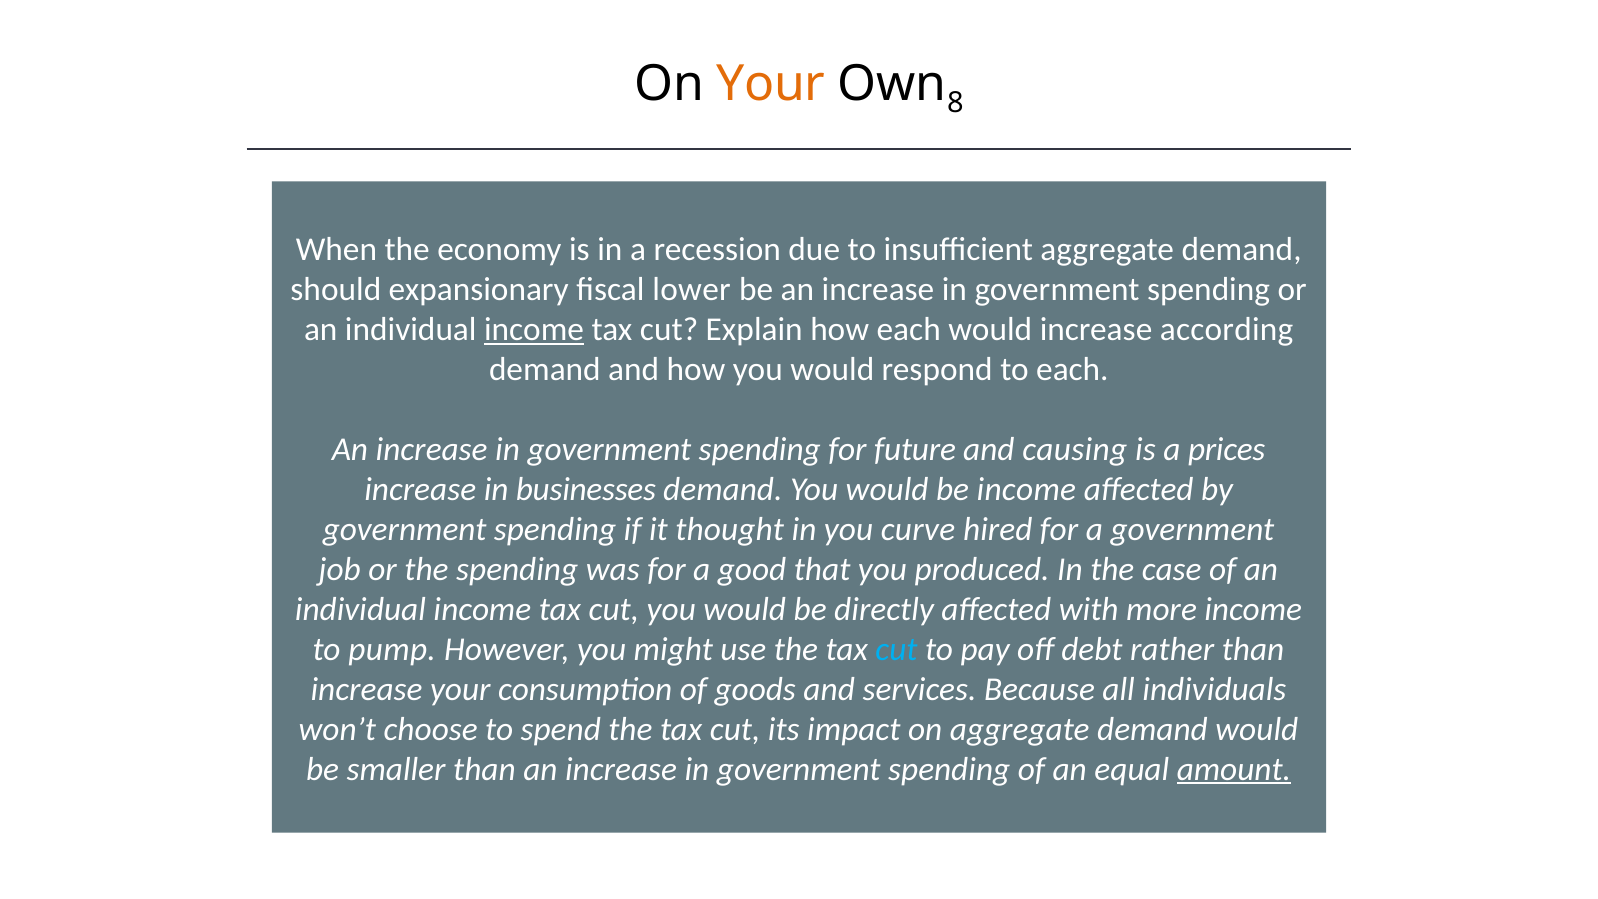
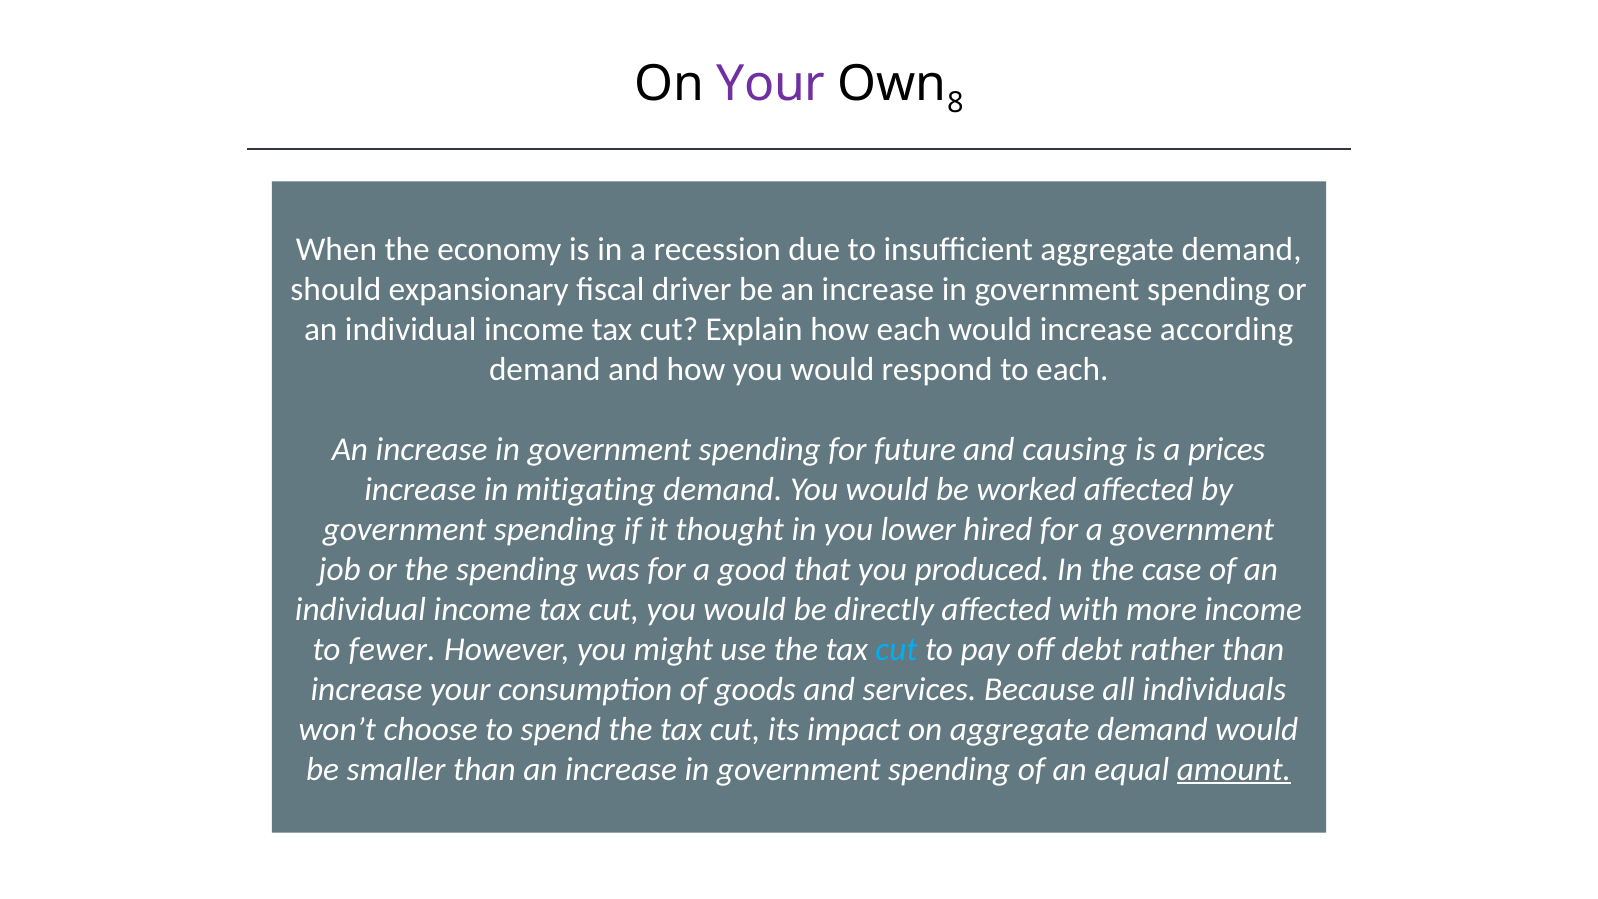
Your colour: orange -> purple (771, 84)
lower: lower -> driver (692, 289)
income underline: present -> none (534, 329)
businesses: businesses -> mitigating (586, 489)
be income: income -> worked (1027, 489)
curve: curve -> lower (918, 529)
pump: pump -> fewer (392, 649)
